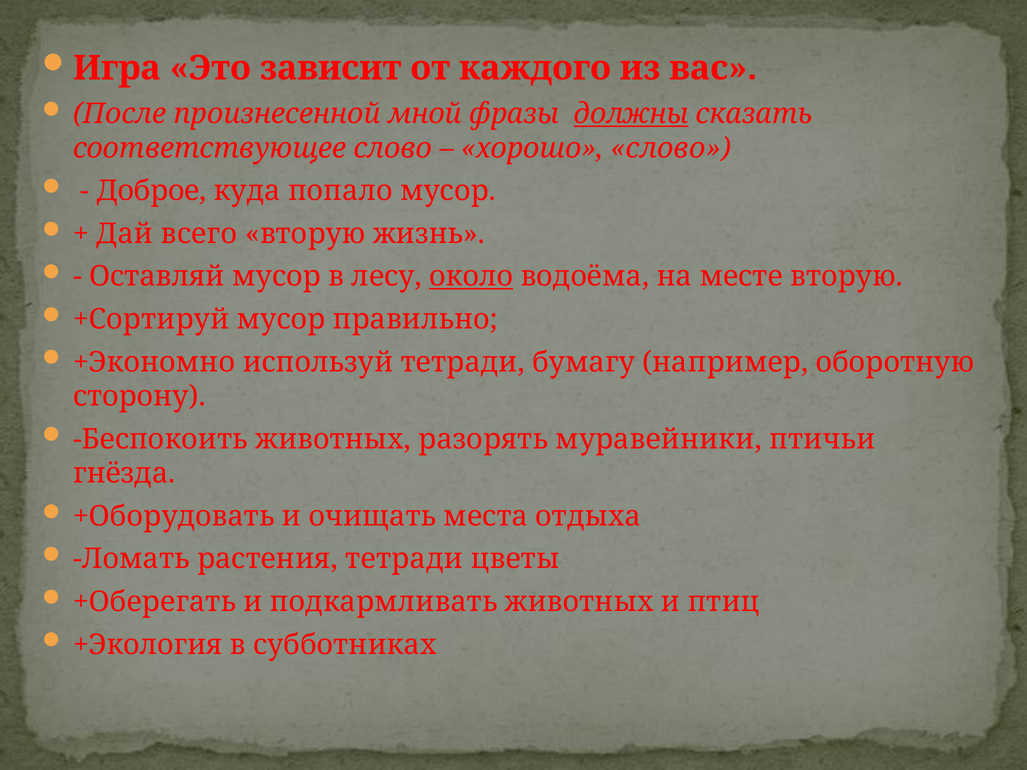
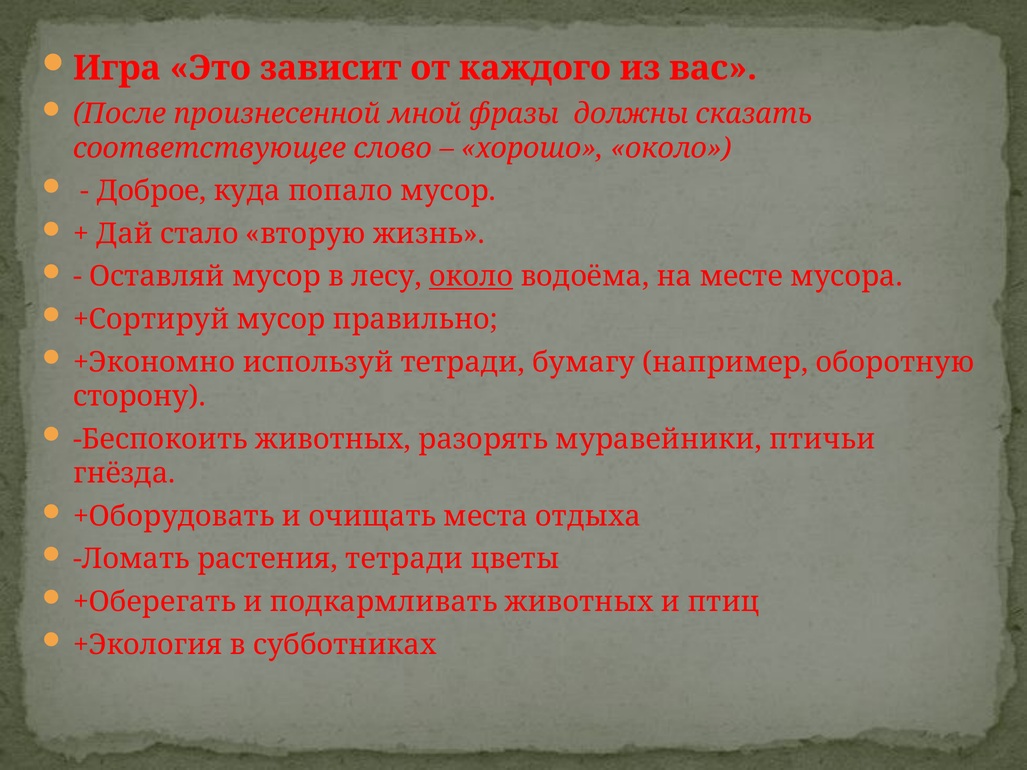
должны underline: present -> none (631, 114)
хорошо слово: слово -> около (671, 148)
всего: всего -> стало (199, 234)
месте вторую: вторую -> мусора (847, 277)
